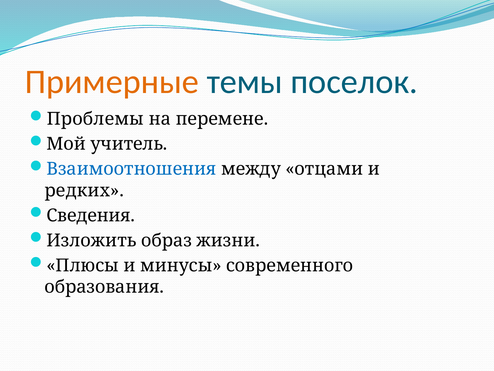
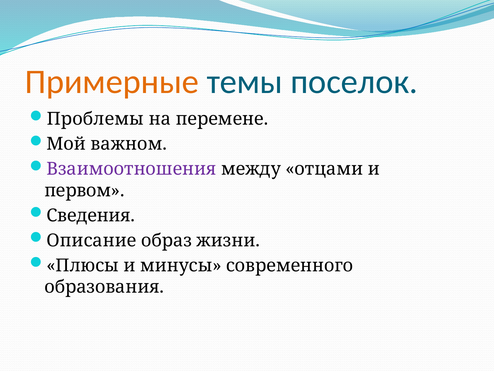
учитель: учитель -> важном (129, 144)
Взаимоотношения colour: blue -> purple (131, 169)
редких: редких -> первом (84, 190)
Изложить: Изложить -> Описание (92, 240)
